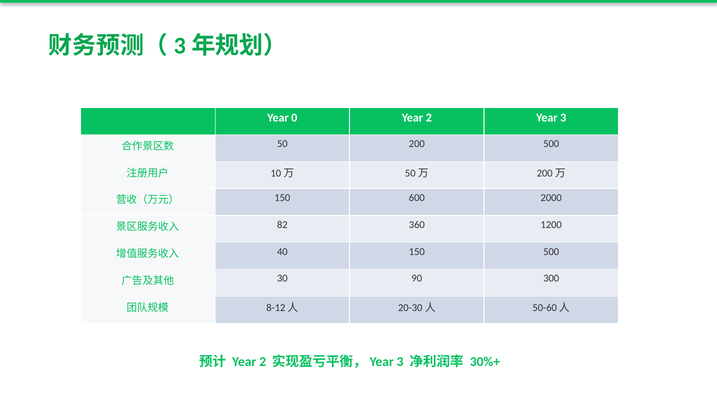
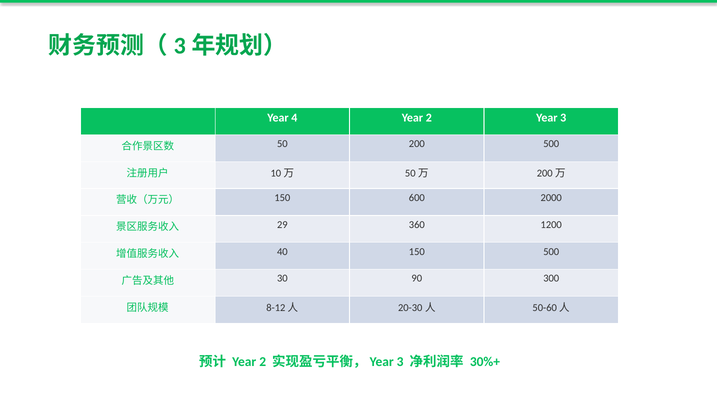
0: 0 -> 4 (294, 118)
82: 82 -> 29 (282, 224)
